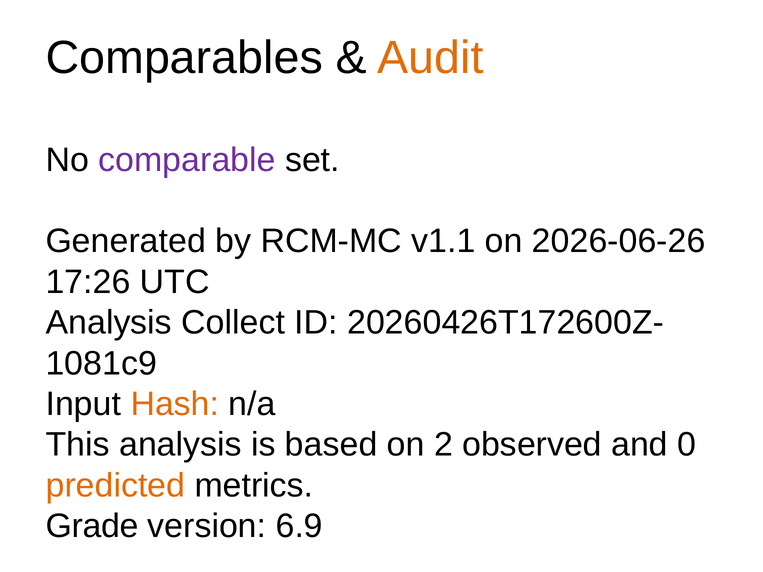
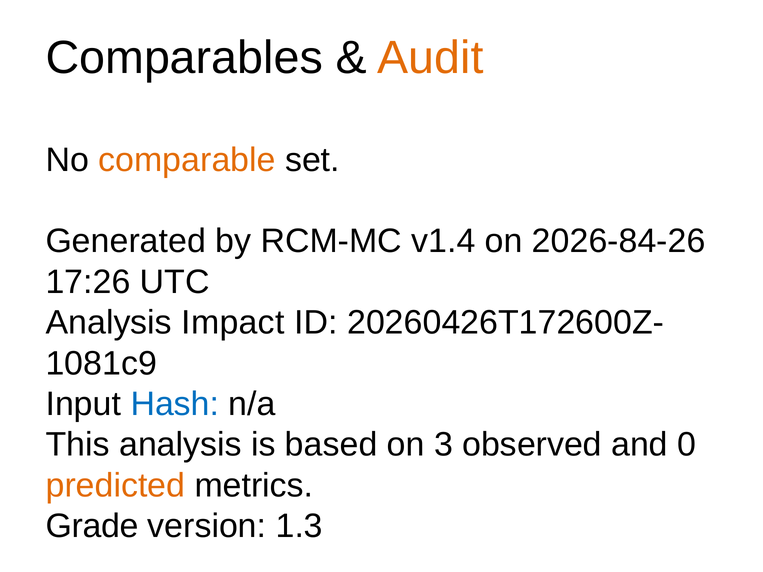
comparable colour: purple -> orange (187, 160)
v1.1: v1.1 -> v1.4 (443, 241)
2026-06-26: 2026-06-26 -> 2026-84-26 (619, 241)
Collect: Collect -> Impact (233, 323)
Hash colour: orange -> blue (175, 404)
2: 2 -> 3 (443, 445)
6.9: 6.9 -> 1.3 (299, 526)
